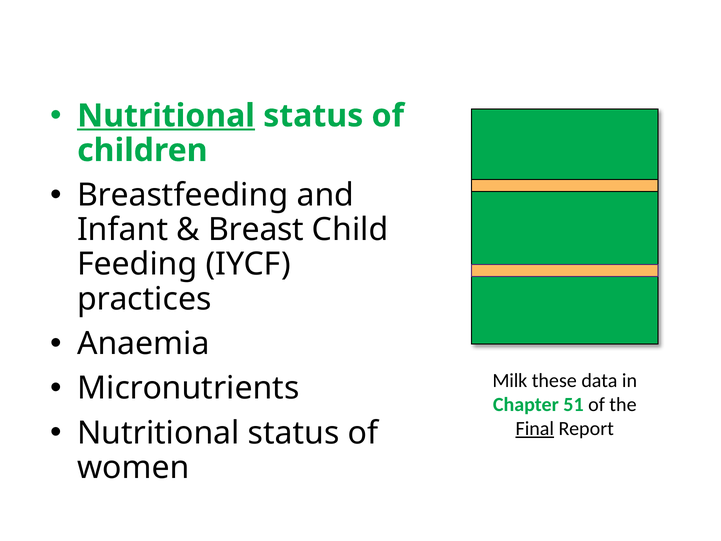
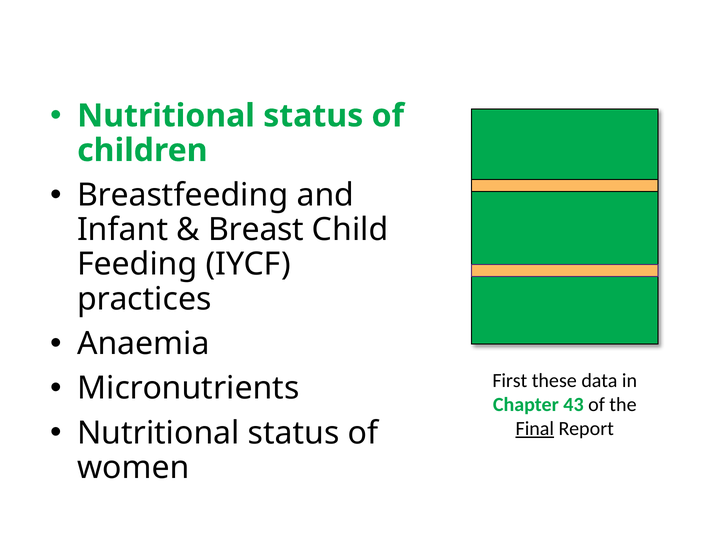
Nutritional underline: present -> none (166, 116)
Milk: Milk -> First (510, 380)
51: 51 -> 43 (573, 404)
